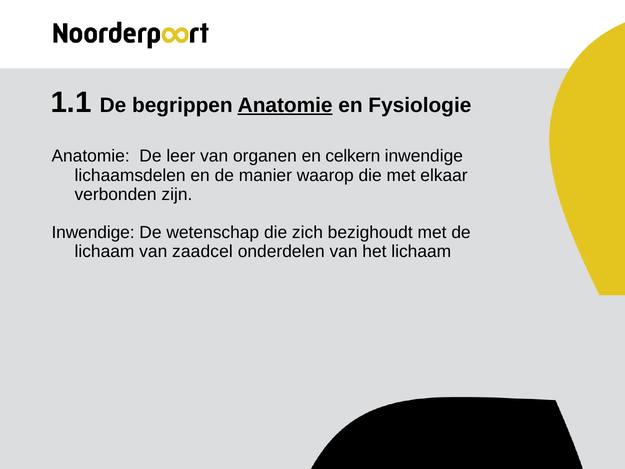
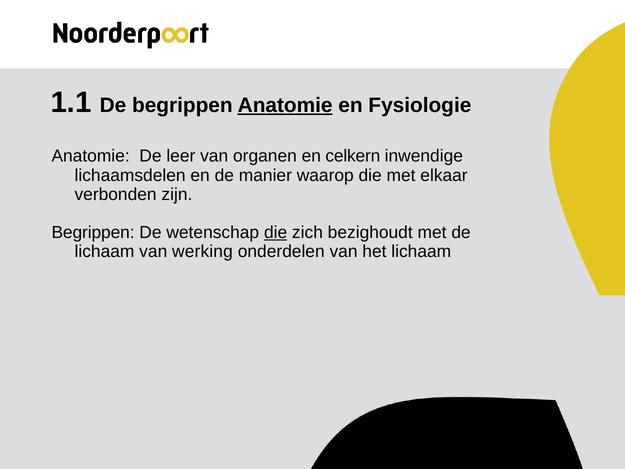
Inwendige: Inwendige -> Begrippen (93, 233)
die underline: none -> present (276, 233)
zaadcel: zaadcel -> werking (202, 252)
